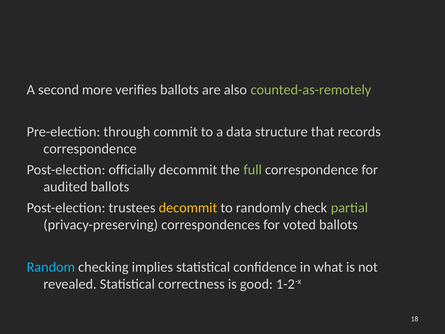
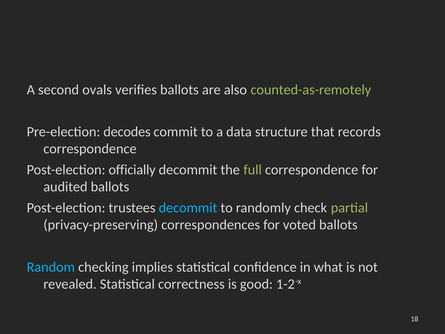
more: more -> ovals (97, 90)
through: through -> decodes (127, 132)
decommit colour: yellow -> light blue (188, 208)
